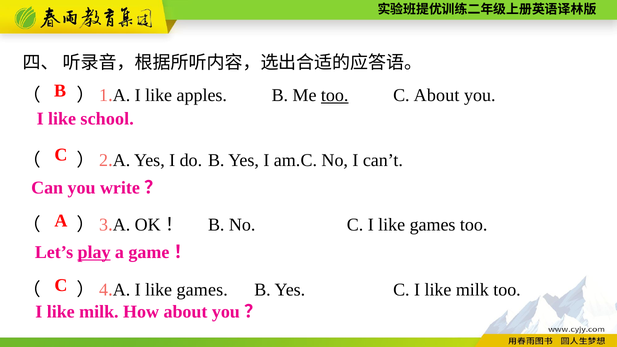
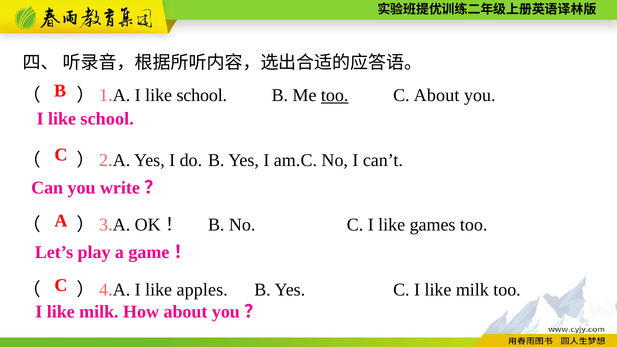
A I like apples: apples -> school (202, 95)
play underline: present -> none (94, 253)
A I like games: games -> apples (202, 290)
